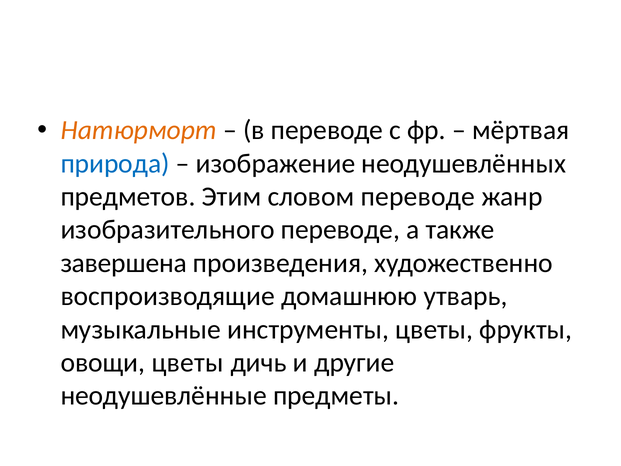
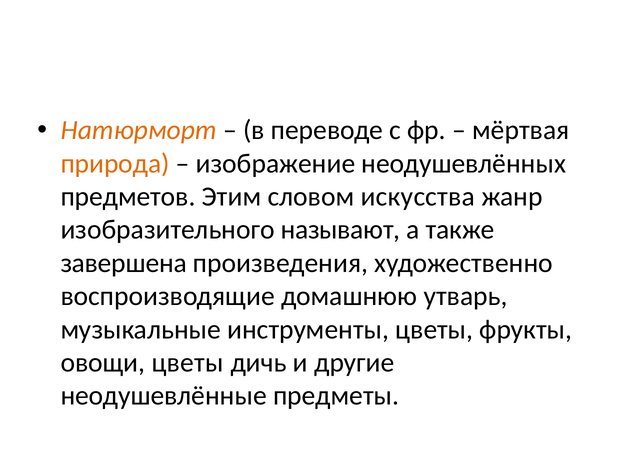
природа colour: blue -> orange (115, 163)
словом переводе: переводе -> искусства (418, 197)
изобразительного переводе: переводе -> называют (340, 230)
